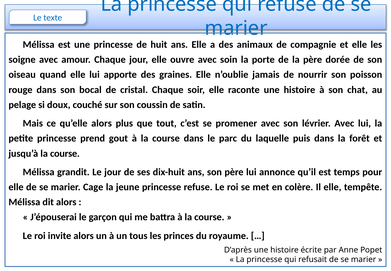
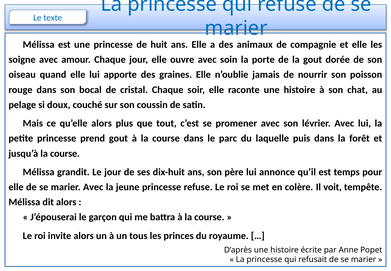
la père: père -> gout (313, 60)
marier Cage: Cage -> Avec (93, 187)
Il elle: elle -> voit (333, 187)
